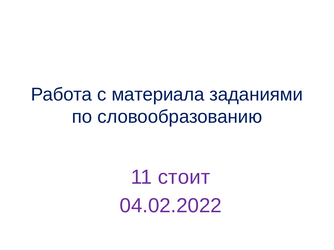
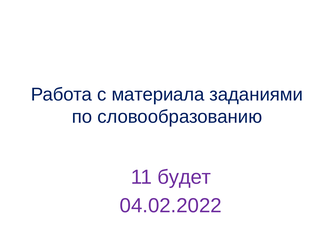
стоит: стоит -> будет (184, 177)
